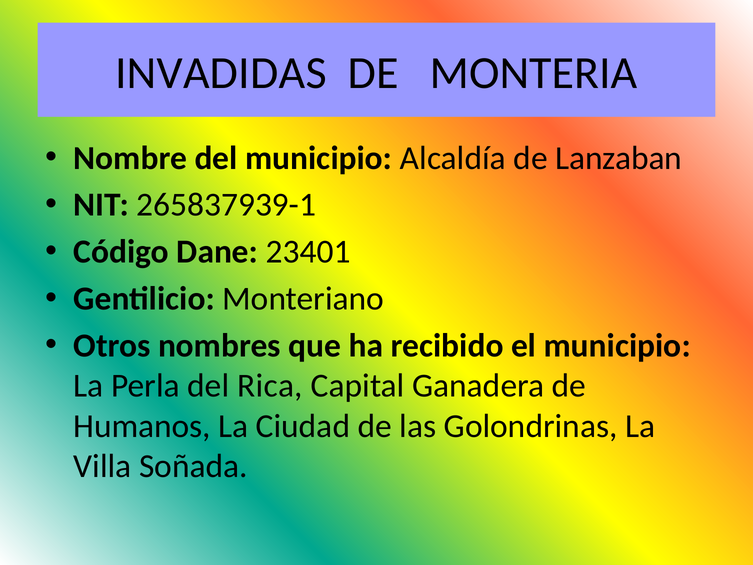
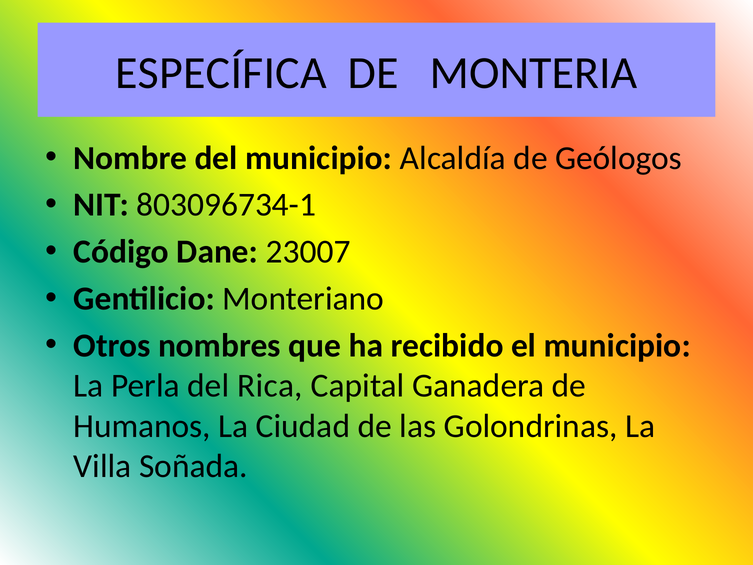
INVADIDAS: INVADIDAS -> ESPECÍFICA (221, 73)
Lanzaban: Lanzaban -> Geólogos (619, 158)
265837939-1: 265837939-1 -> 803096734-1 (226, 205)
23401: 23401 -> 23007 (308, 252)
